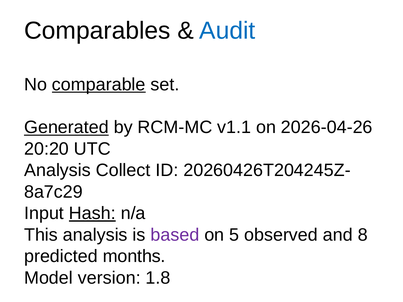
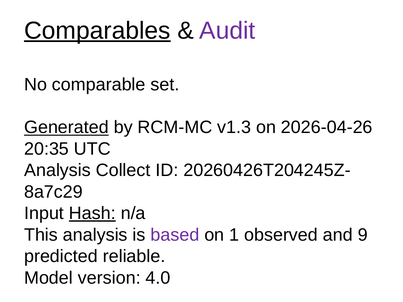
Comparables underline: none -> present (97, 31)
Audit colour: blue -> purple (227, 31)
comparable underline: present -> none (99, 85)
v1.1: v1.1 -> v1.3 (234, 128)
20:20: 20:20 -> 20:35 (47, 149)
5: 5 -> 1 (234, 235)
8: 8 -> 9 (363, 235)
months: months -> reliable (134, 256)
1.8: 1.8 -> 4.0 (158, 278)
